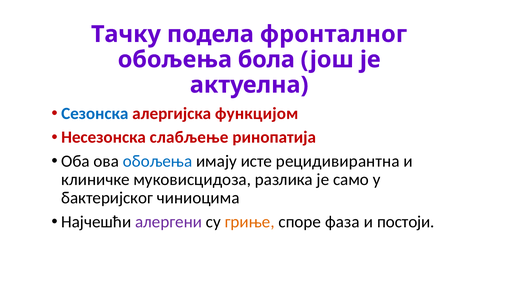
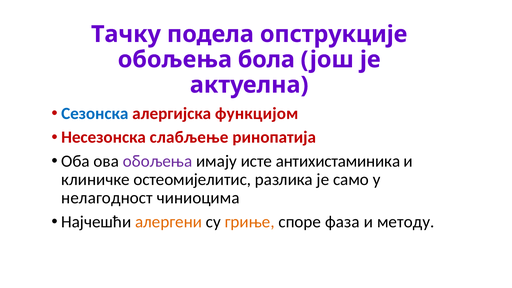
фронталног: фронталног -> опструкције (334, 34)
обољења colour: blue -> purple (158, 161)
рецидивирантна: рецидивирантна -> антихистаминика (338, 161)
муковисцидоза: муковисцидоза -> остеомијелитис (192, 180)
бактеријског: бактеријског -> нелагодност (107, 198)
алергени colour: purple -> orange (169, 222)
постоји: постоји -> методу (406, 222)
